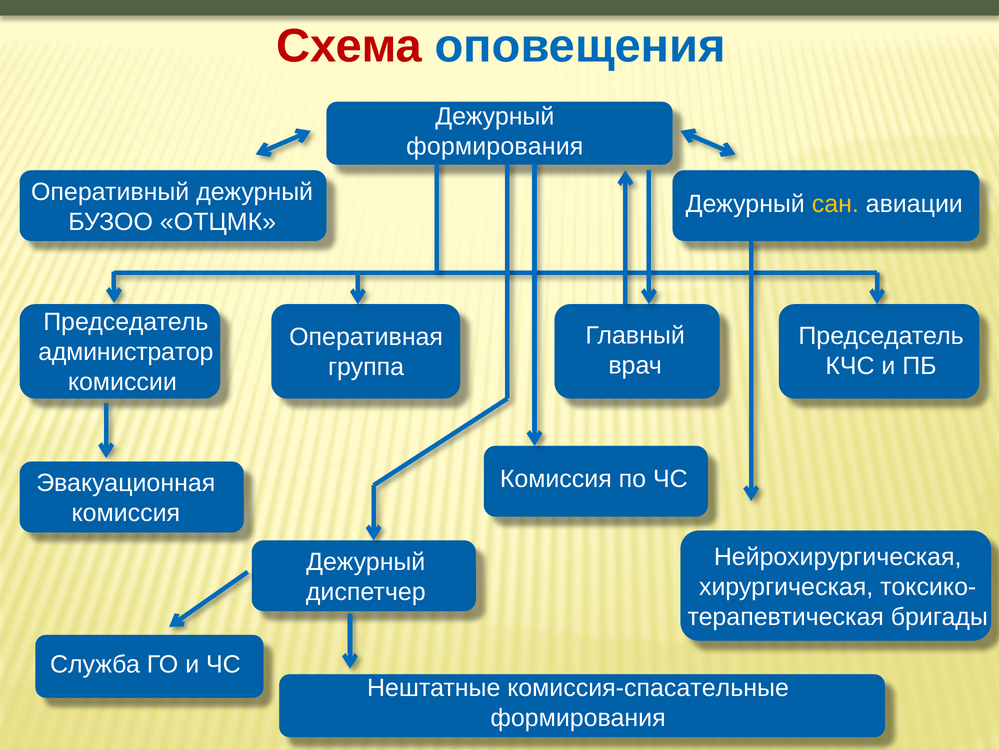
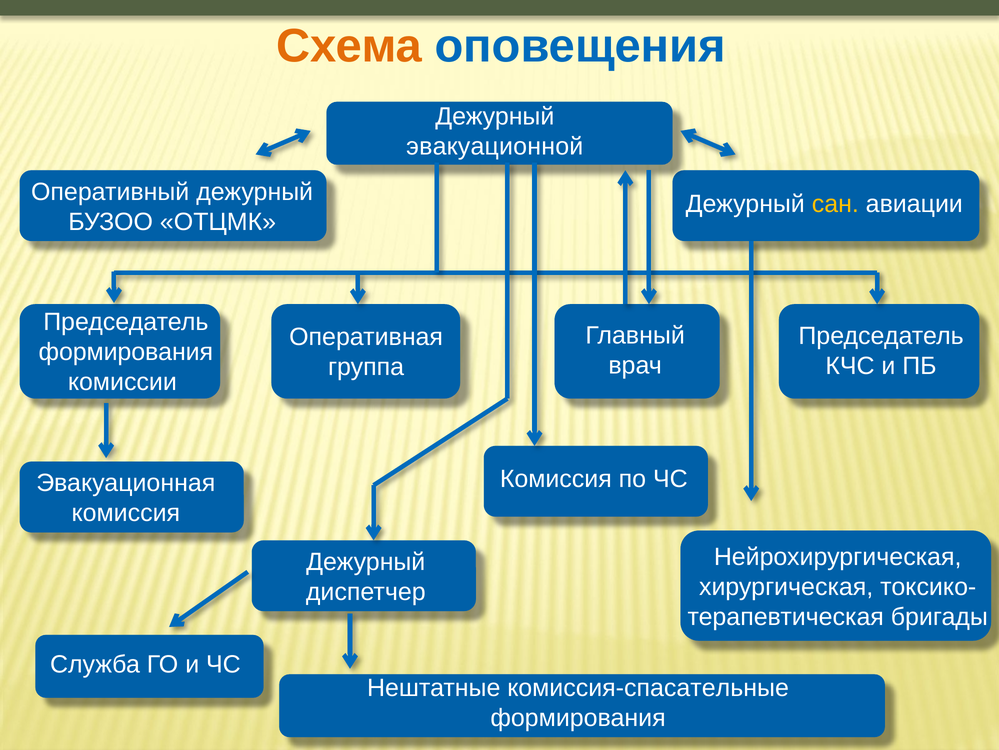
Схема colour: red -> orange (349, 46)
формирования: формирования -> эвакуационной (495, 147)
администратор: администратор -> формирования (126, 352)
